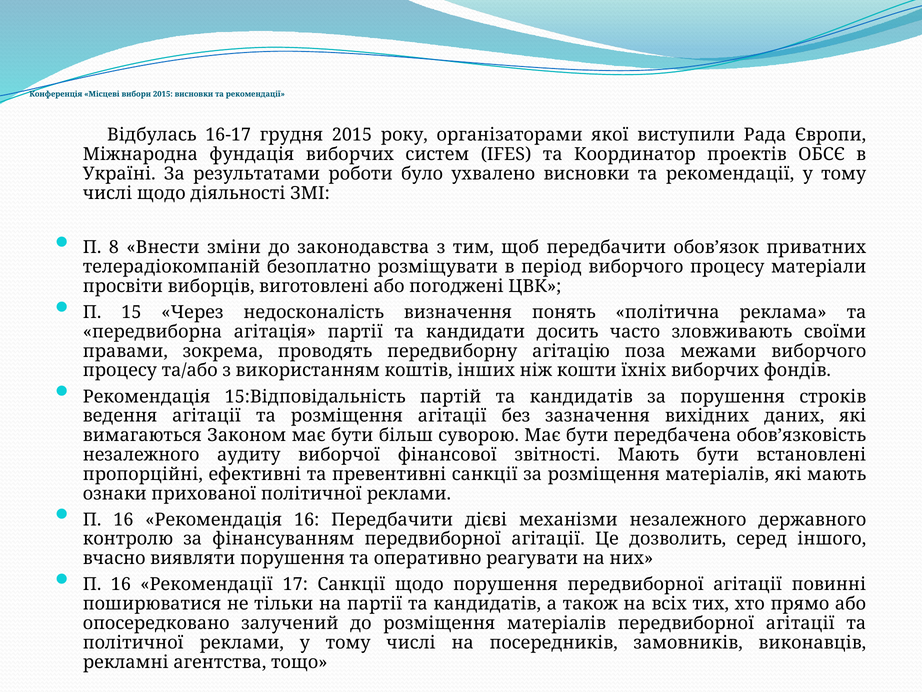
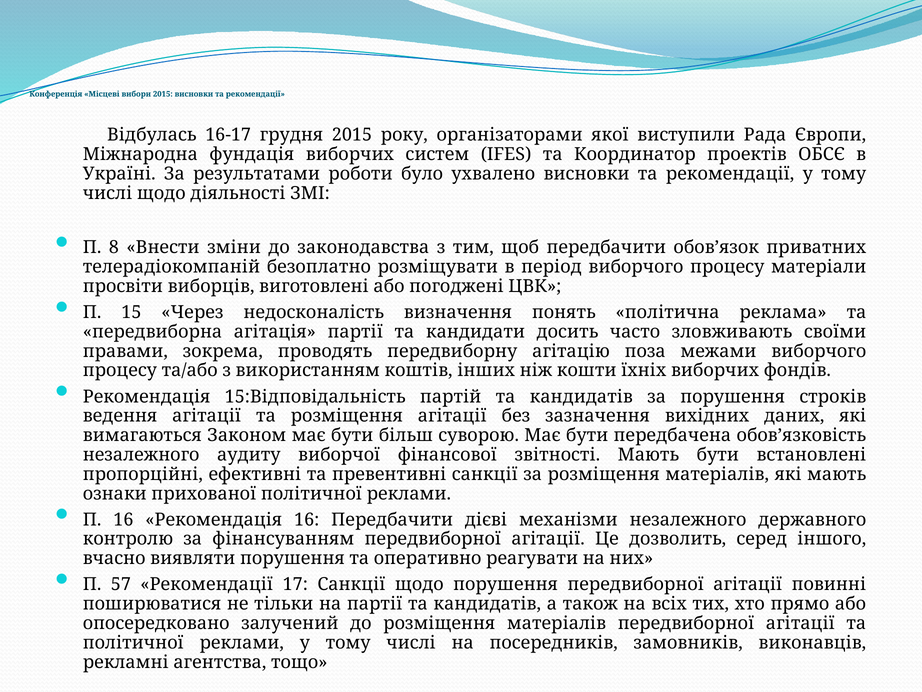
16: 16 -> 57 (121, 584)
